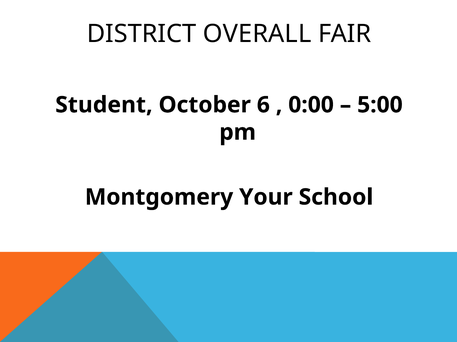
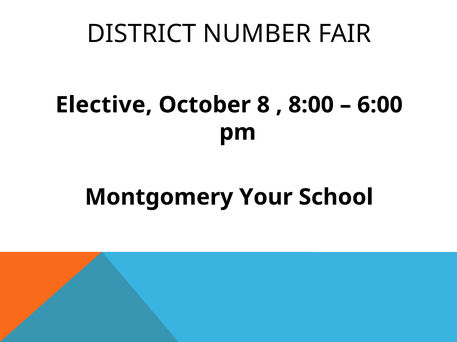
OVERALL: OVERALL -> NUMBER (257, 34)
Student: Student -> Elective (104, 105)
6: 6 -> 8 (263, 105)
0:00: 0:00 -> 8:00 (311, 105)
5:00: 5:00 -> 6:00 (380, 105)
